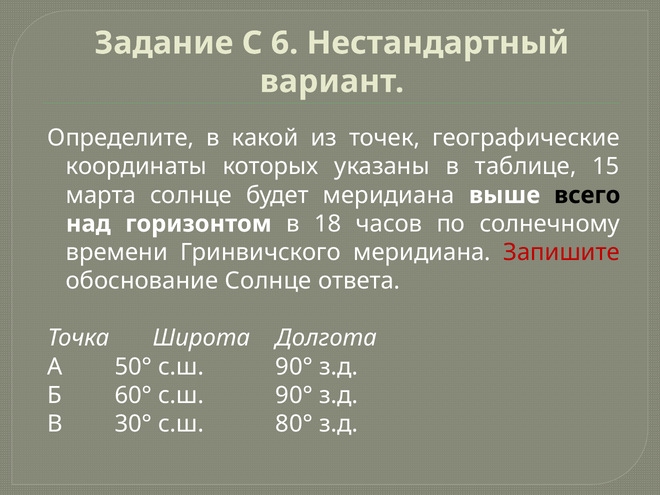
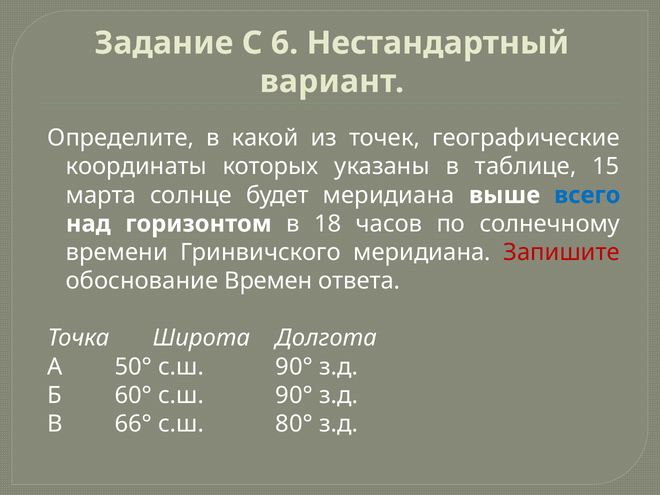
всего colour: black -> blue (587, 195)
обоснование Солнце: Солнце -> Времен (268, 281)
30°: 30° -> 66° (133, 424)
